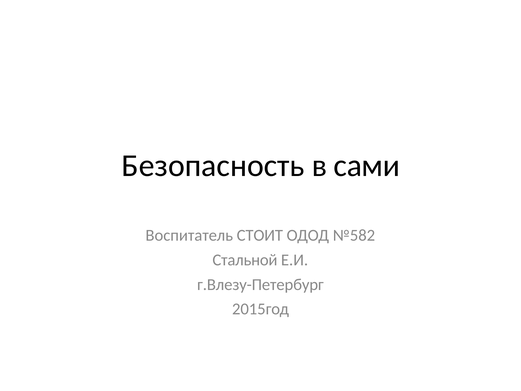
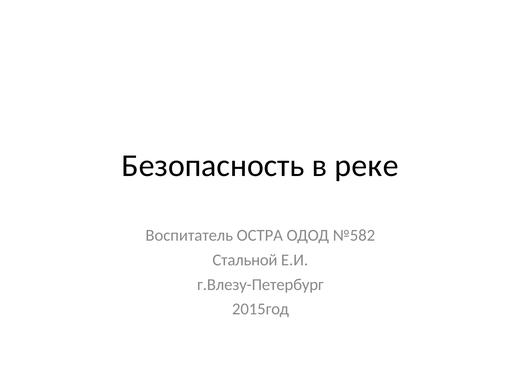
сами: сами -> реке (366, 165)
СТОИТ: СТОИТ -> ОСТРА (260, 235)
